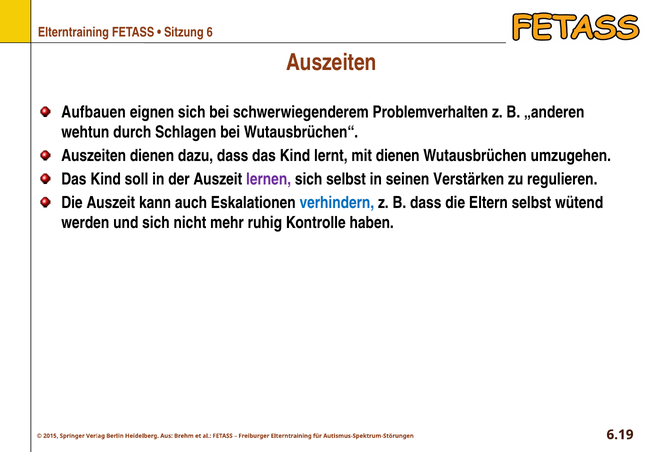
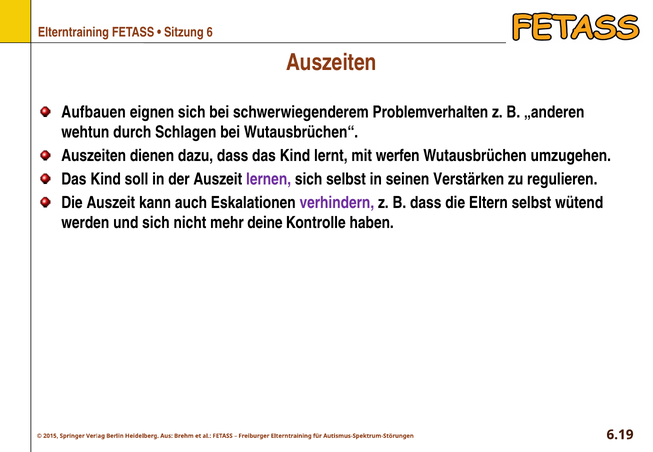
mit dienen: dienen -> werfen (398, 156)
verhindern colour: blue -> purple (337, 203)
ruhig: ruhig -> deine (265, 223)
